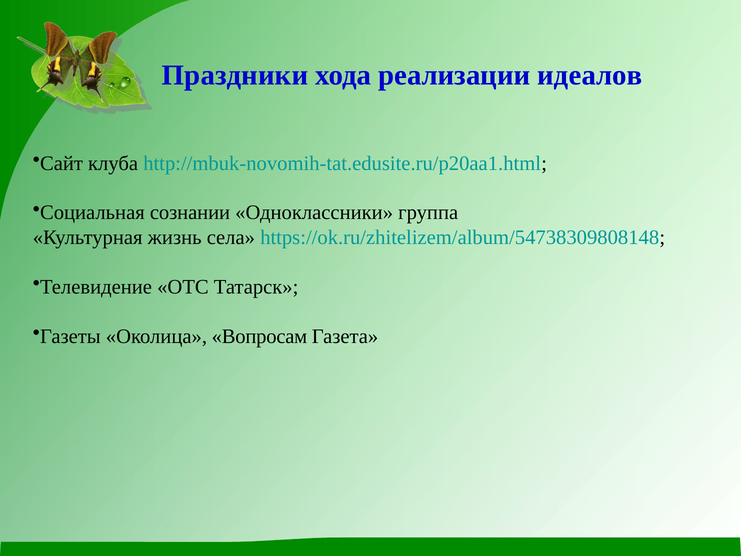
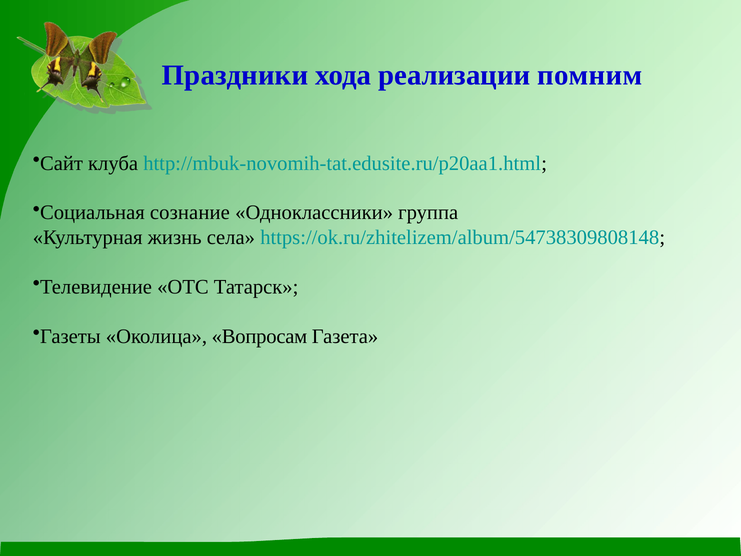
идеалов: идеалов -> помним (590, 75)
сознании: сознании -> сознание (190, 213)
